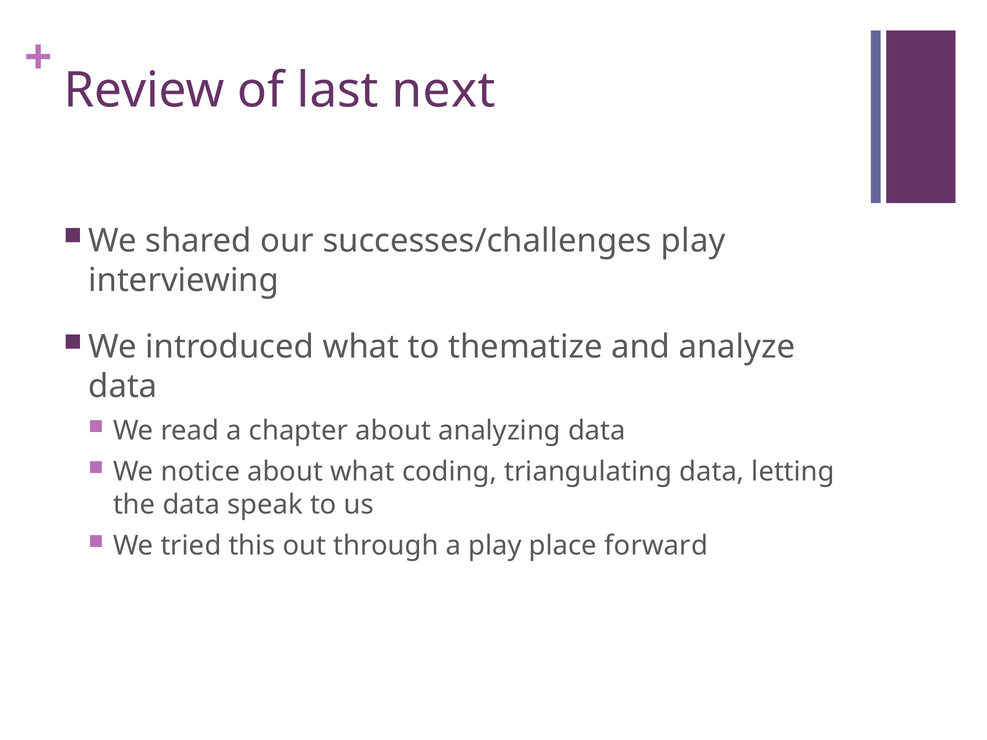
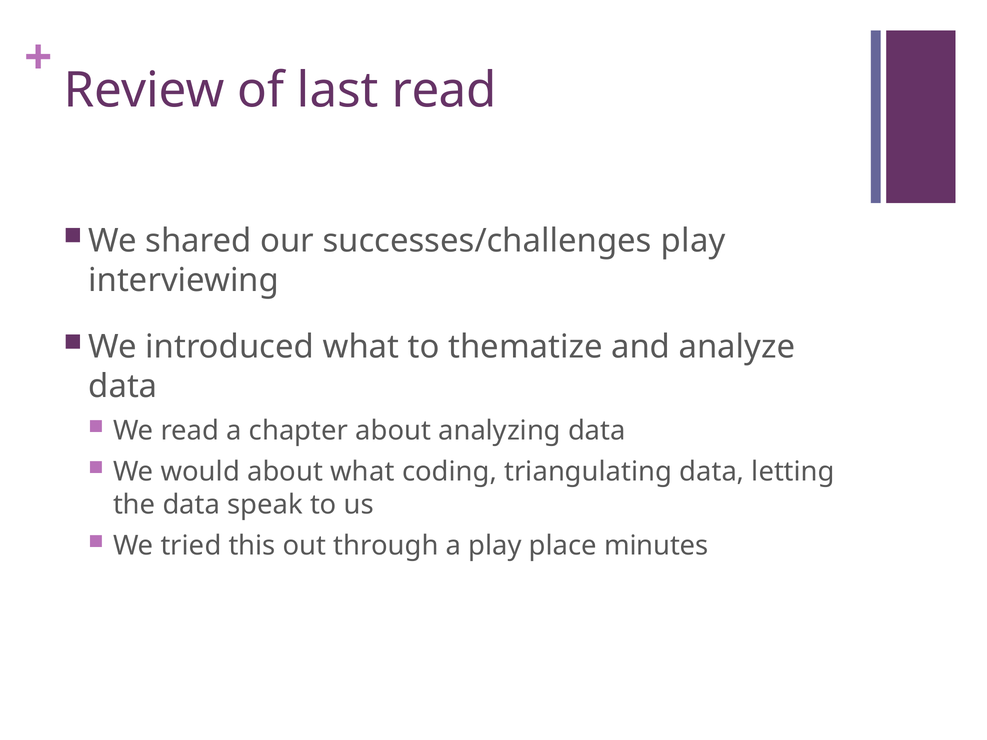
last next: next -> read (444, 90)
notice: notice -> would (200, 472)
forward: forward -> minutes (656, 546)
